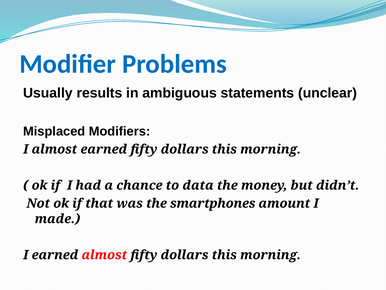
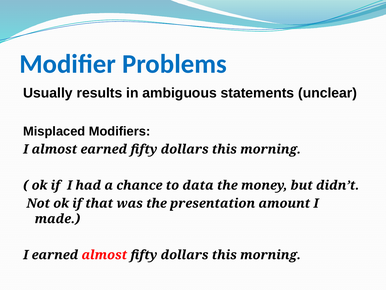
smartphones: smartphones -> presentation (213, 203)
